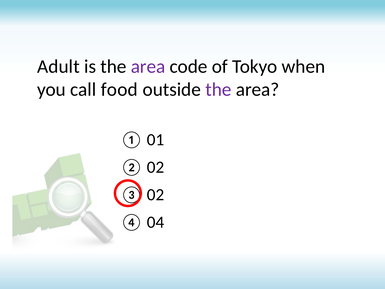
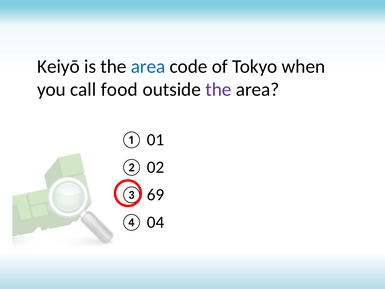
Adult: Adult -> Keiyō (58, 66)
area colour: purple -> blue (148, 66)
02: 02 -> 69 (156, 195)
